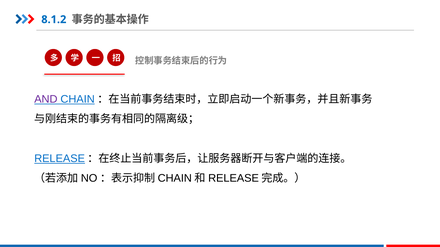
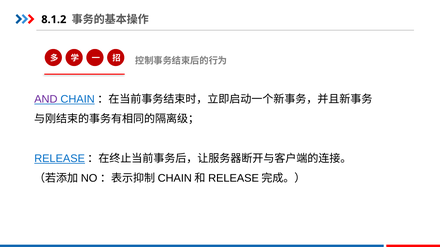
8.1.2 colour: blue -> black (54, 20)
